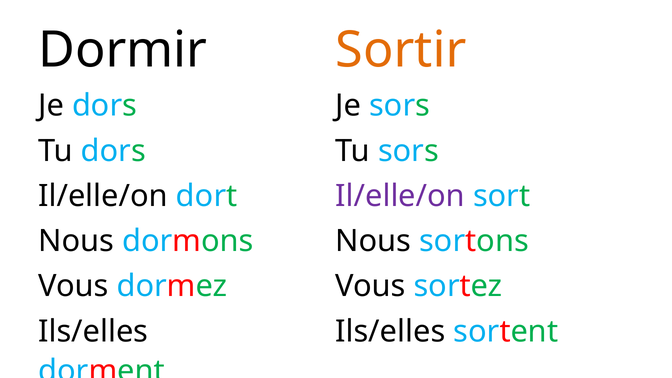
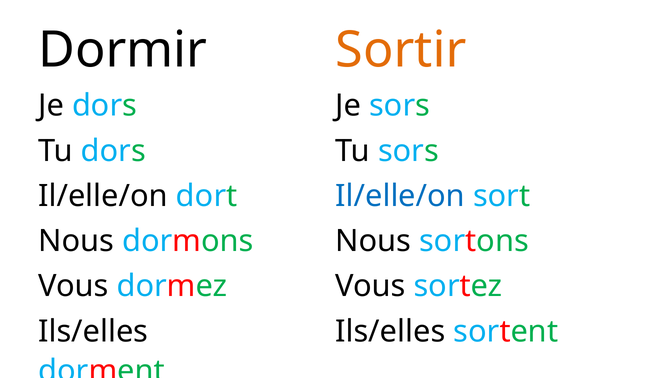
Il/elle/on colour: purple -> blue (400, 196)
